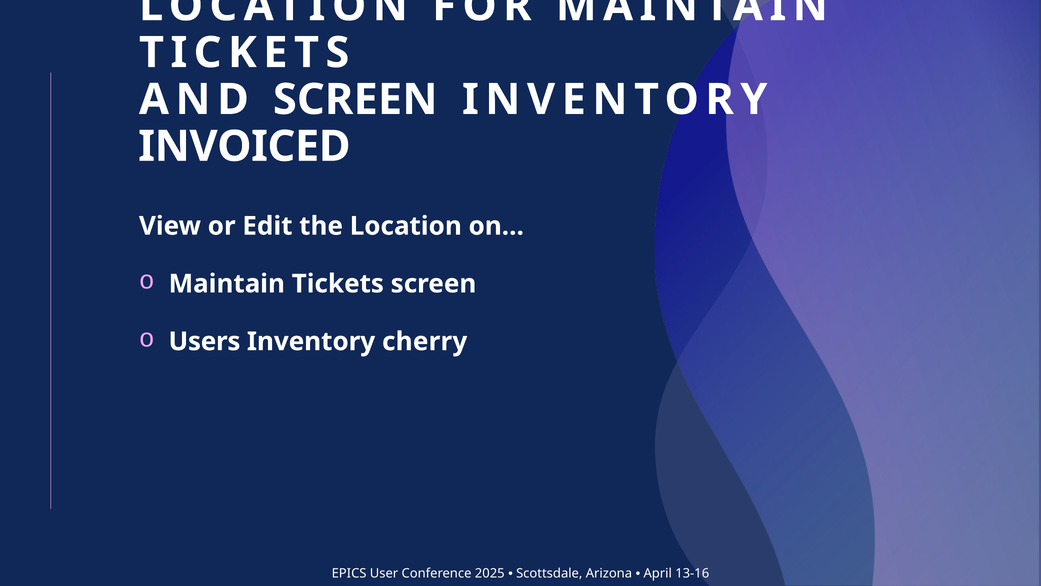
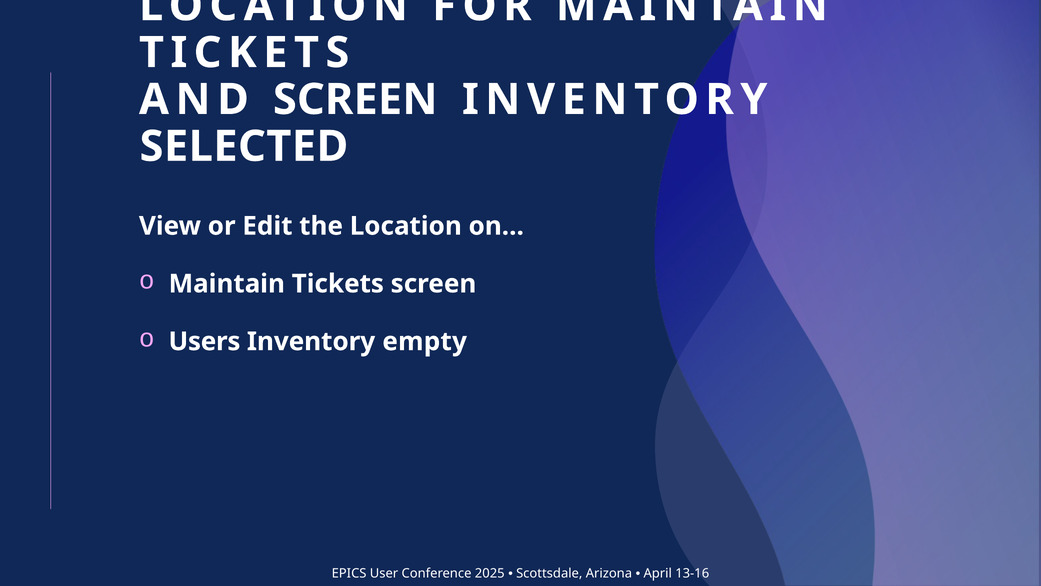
INVOICED: INVOICED -> SELECTED (244, 146)
cherry: cherry -> empty (425, 341)
